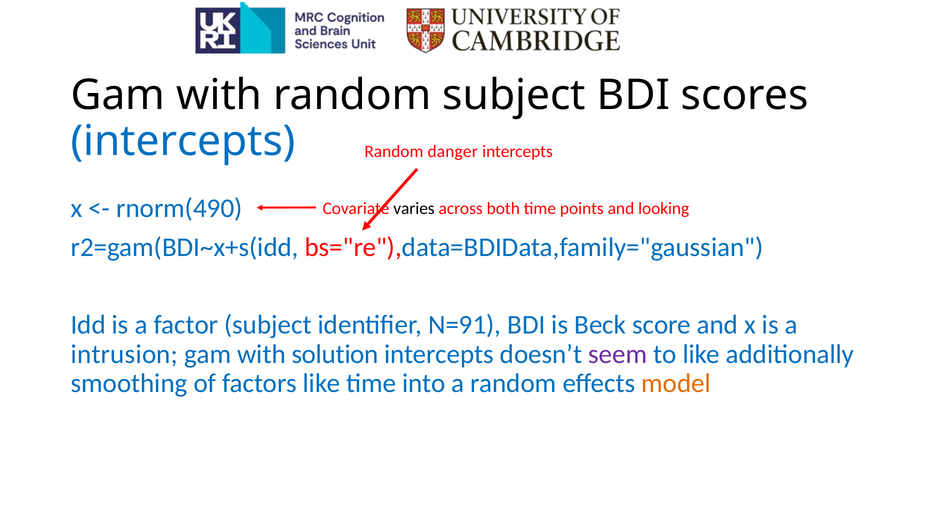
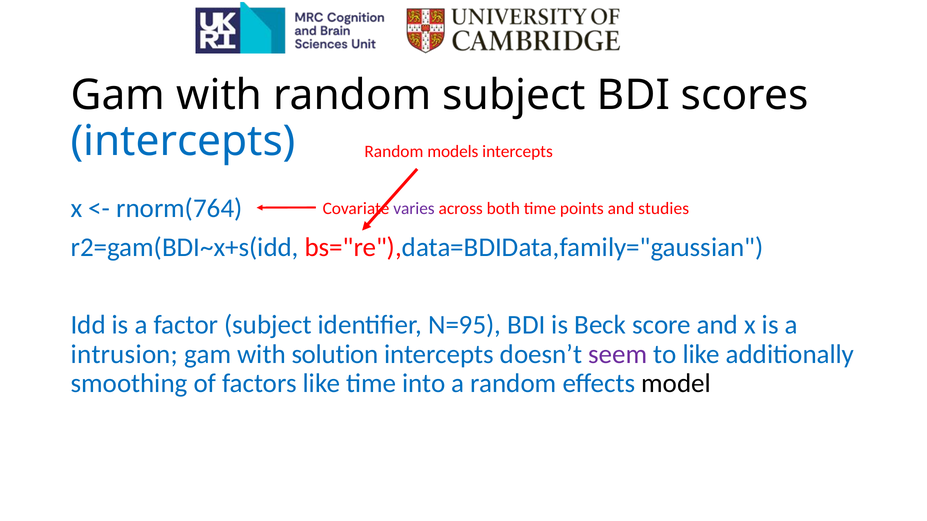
danger: danger -> models (453, 152)
rnorm(490: rnorm(490 -> rnorm(764 (179, 209)
varies colour: black -> purple (414, 209)
looking: looking -> studies (664, 209)
N=91: N=91 -> N=95 (465, 325)
model colour: orange -> black (676, 384)
